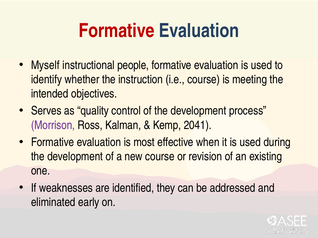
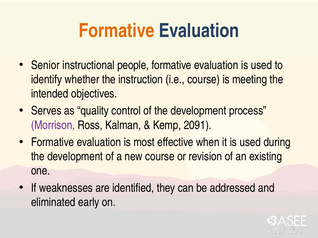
Formative colour: red -> orange (117, 31)
Myself: Myself -> Senior (45, 65)
2041: 2041 -> 2091 (198, 125)
